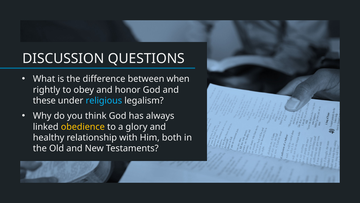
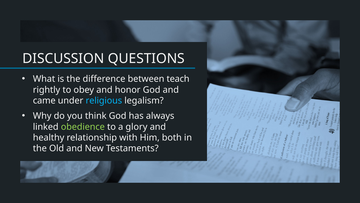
when: when -> teach (178, 79)
these: these -> came (44, 100)
obedience colour: yellow -> light green (83, 126)
